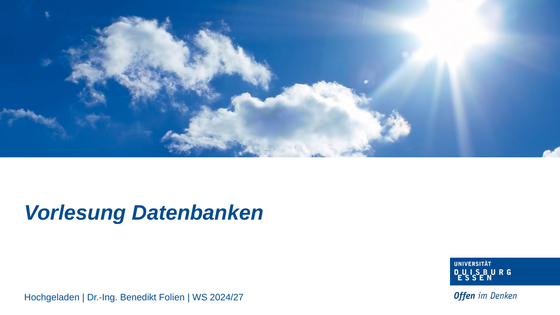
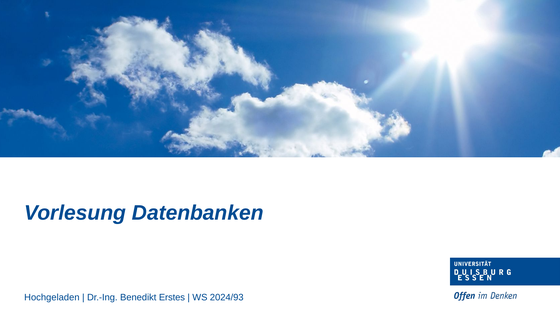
Folien: Folien -> Erstes (172, 297)
2024/27: 2024/27 -> 2024/93 (227, 297)
